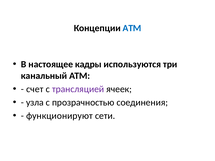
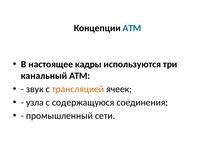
счет: счет -> звук (35, 89)
трансляцией colour: purple -> orange (78, 89)
прозрачностью: прозрачностью -> содержащуюся (83, 103)
функционируют: функционируют -> промышленный (59, 116)
